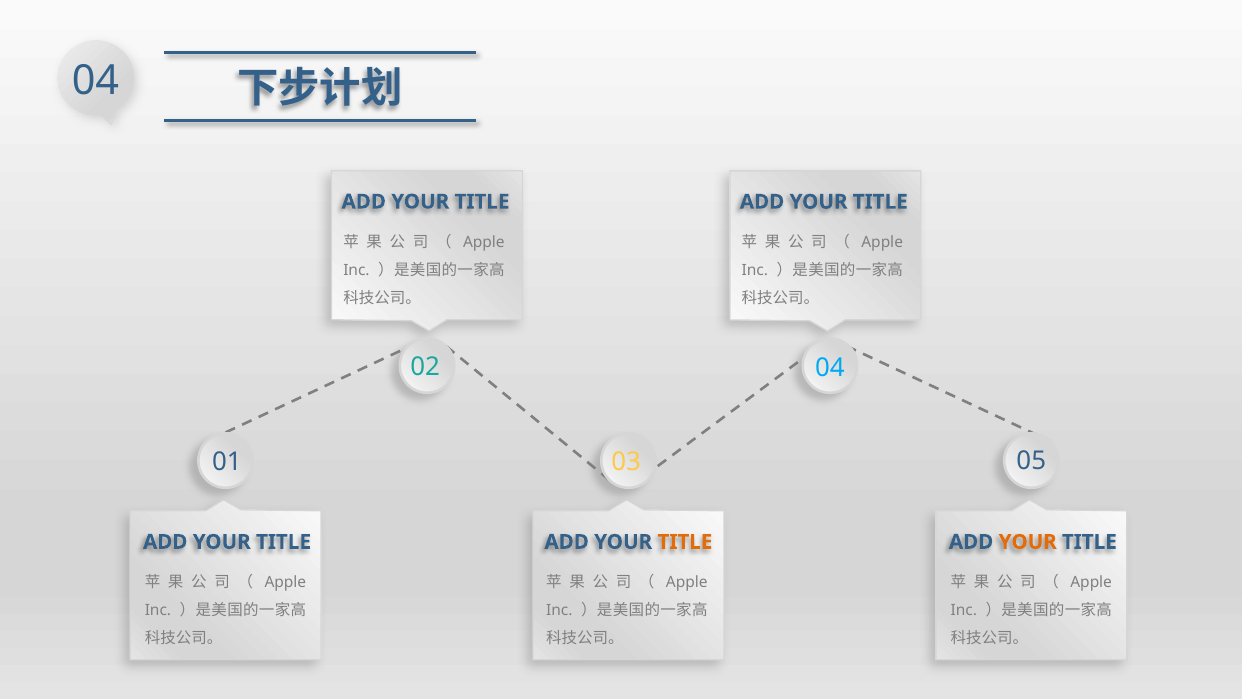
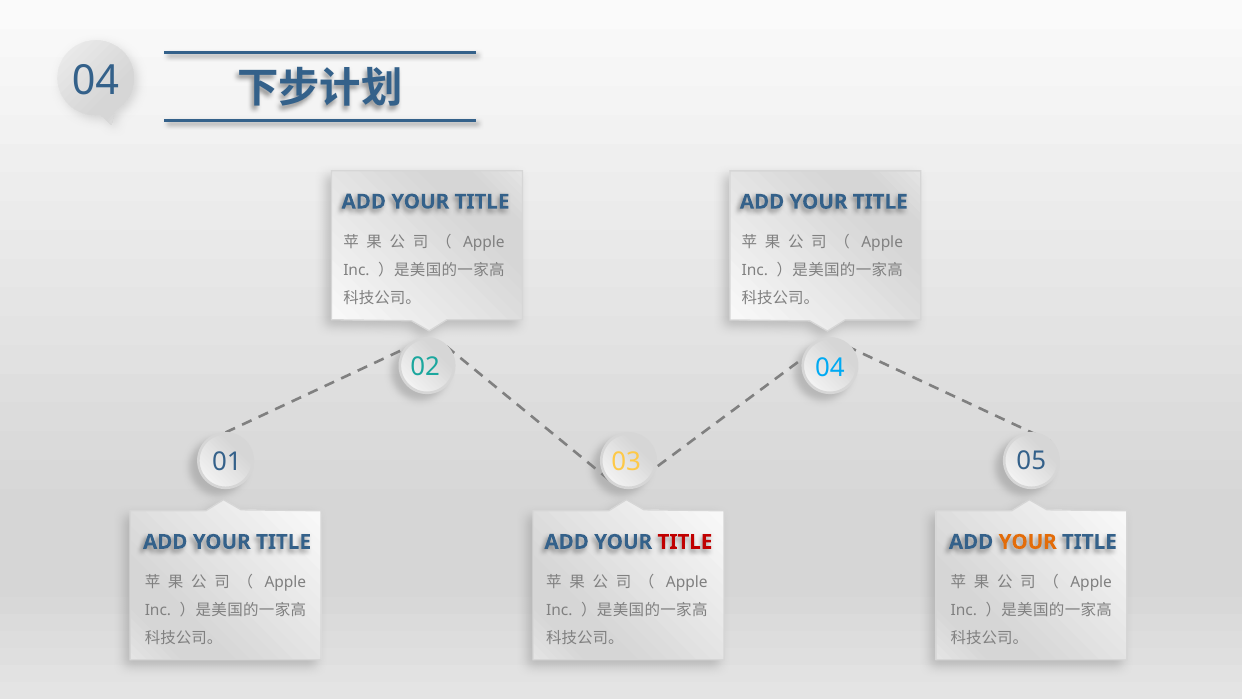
TITLE colour: orange -> red (685, 542)
